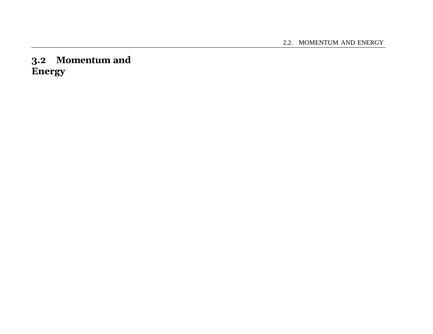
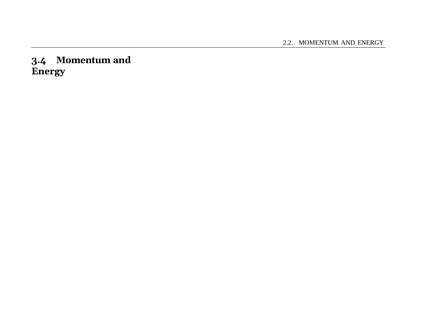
3.2: 3.2 -> 3.4 (39, 60)
